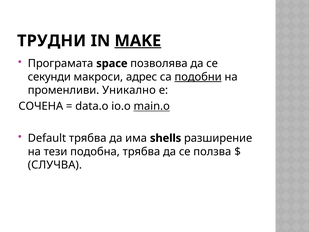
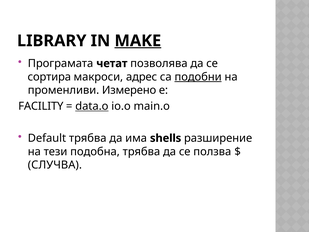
ТРУДНИ: ТРУДНИ -> LIBRARY (52, 41)
space: space -> четат (112, 63)
секунди: секунди -> сортира (49, 77)
Уникално: Уникално -> Измерено (129, 90)
СОЧЕНА: СОЧЕНА -> FACILITY (41, 106)
data.o underline: none -> present (92, 106)
main.o underline: present -> none (152, 106)
